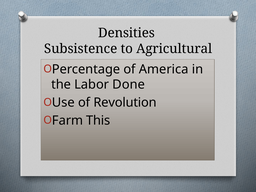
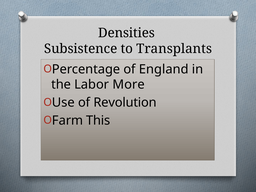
Agricultural: Agricultural -> Transplants (174, 49)
America: America -> England (164, 69)
Done: Done -> More (129, 85)
